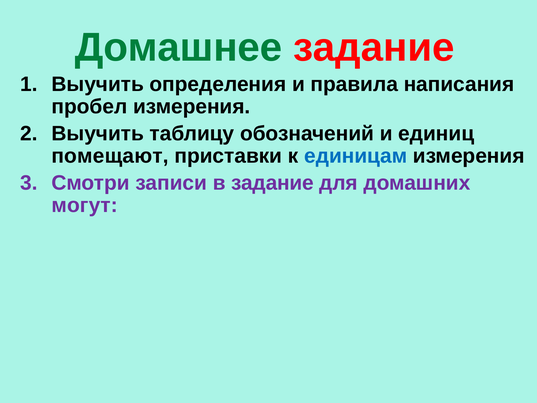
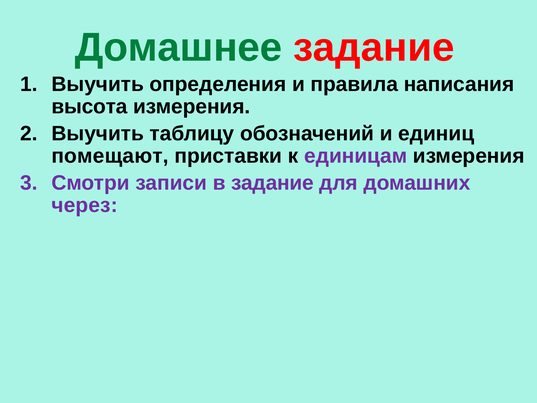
пробел: пробел -> высота (89, 107)
единицам colour: blue -> purple (356, 156)
могут: могут -> через (85, 205)
